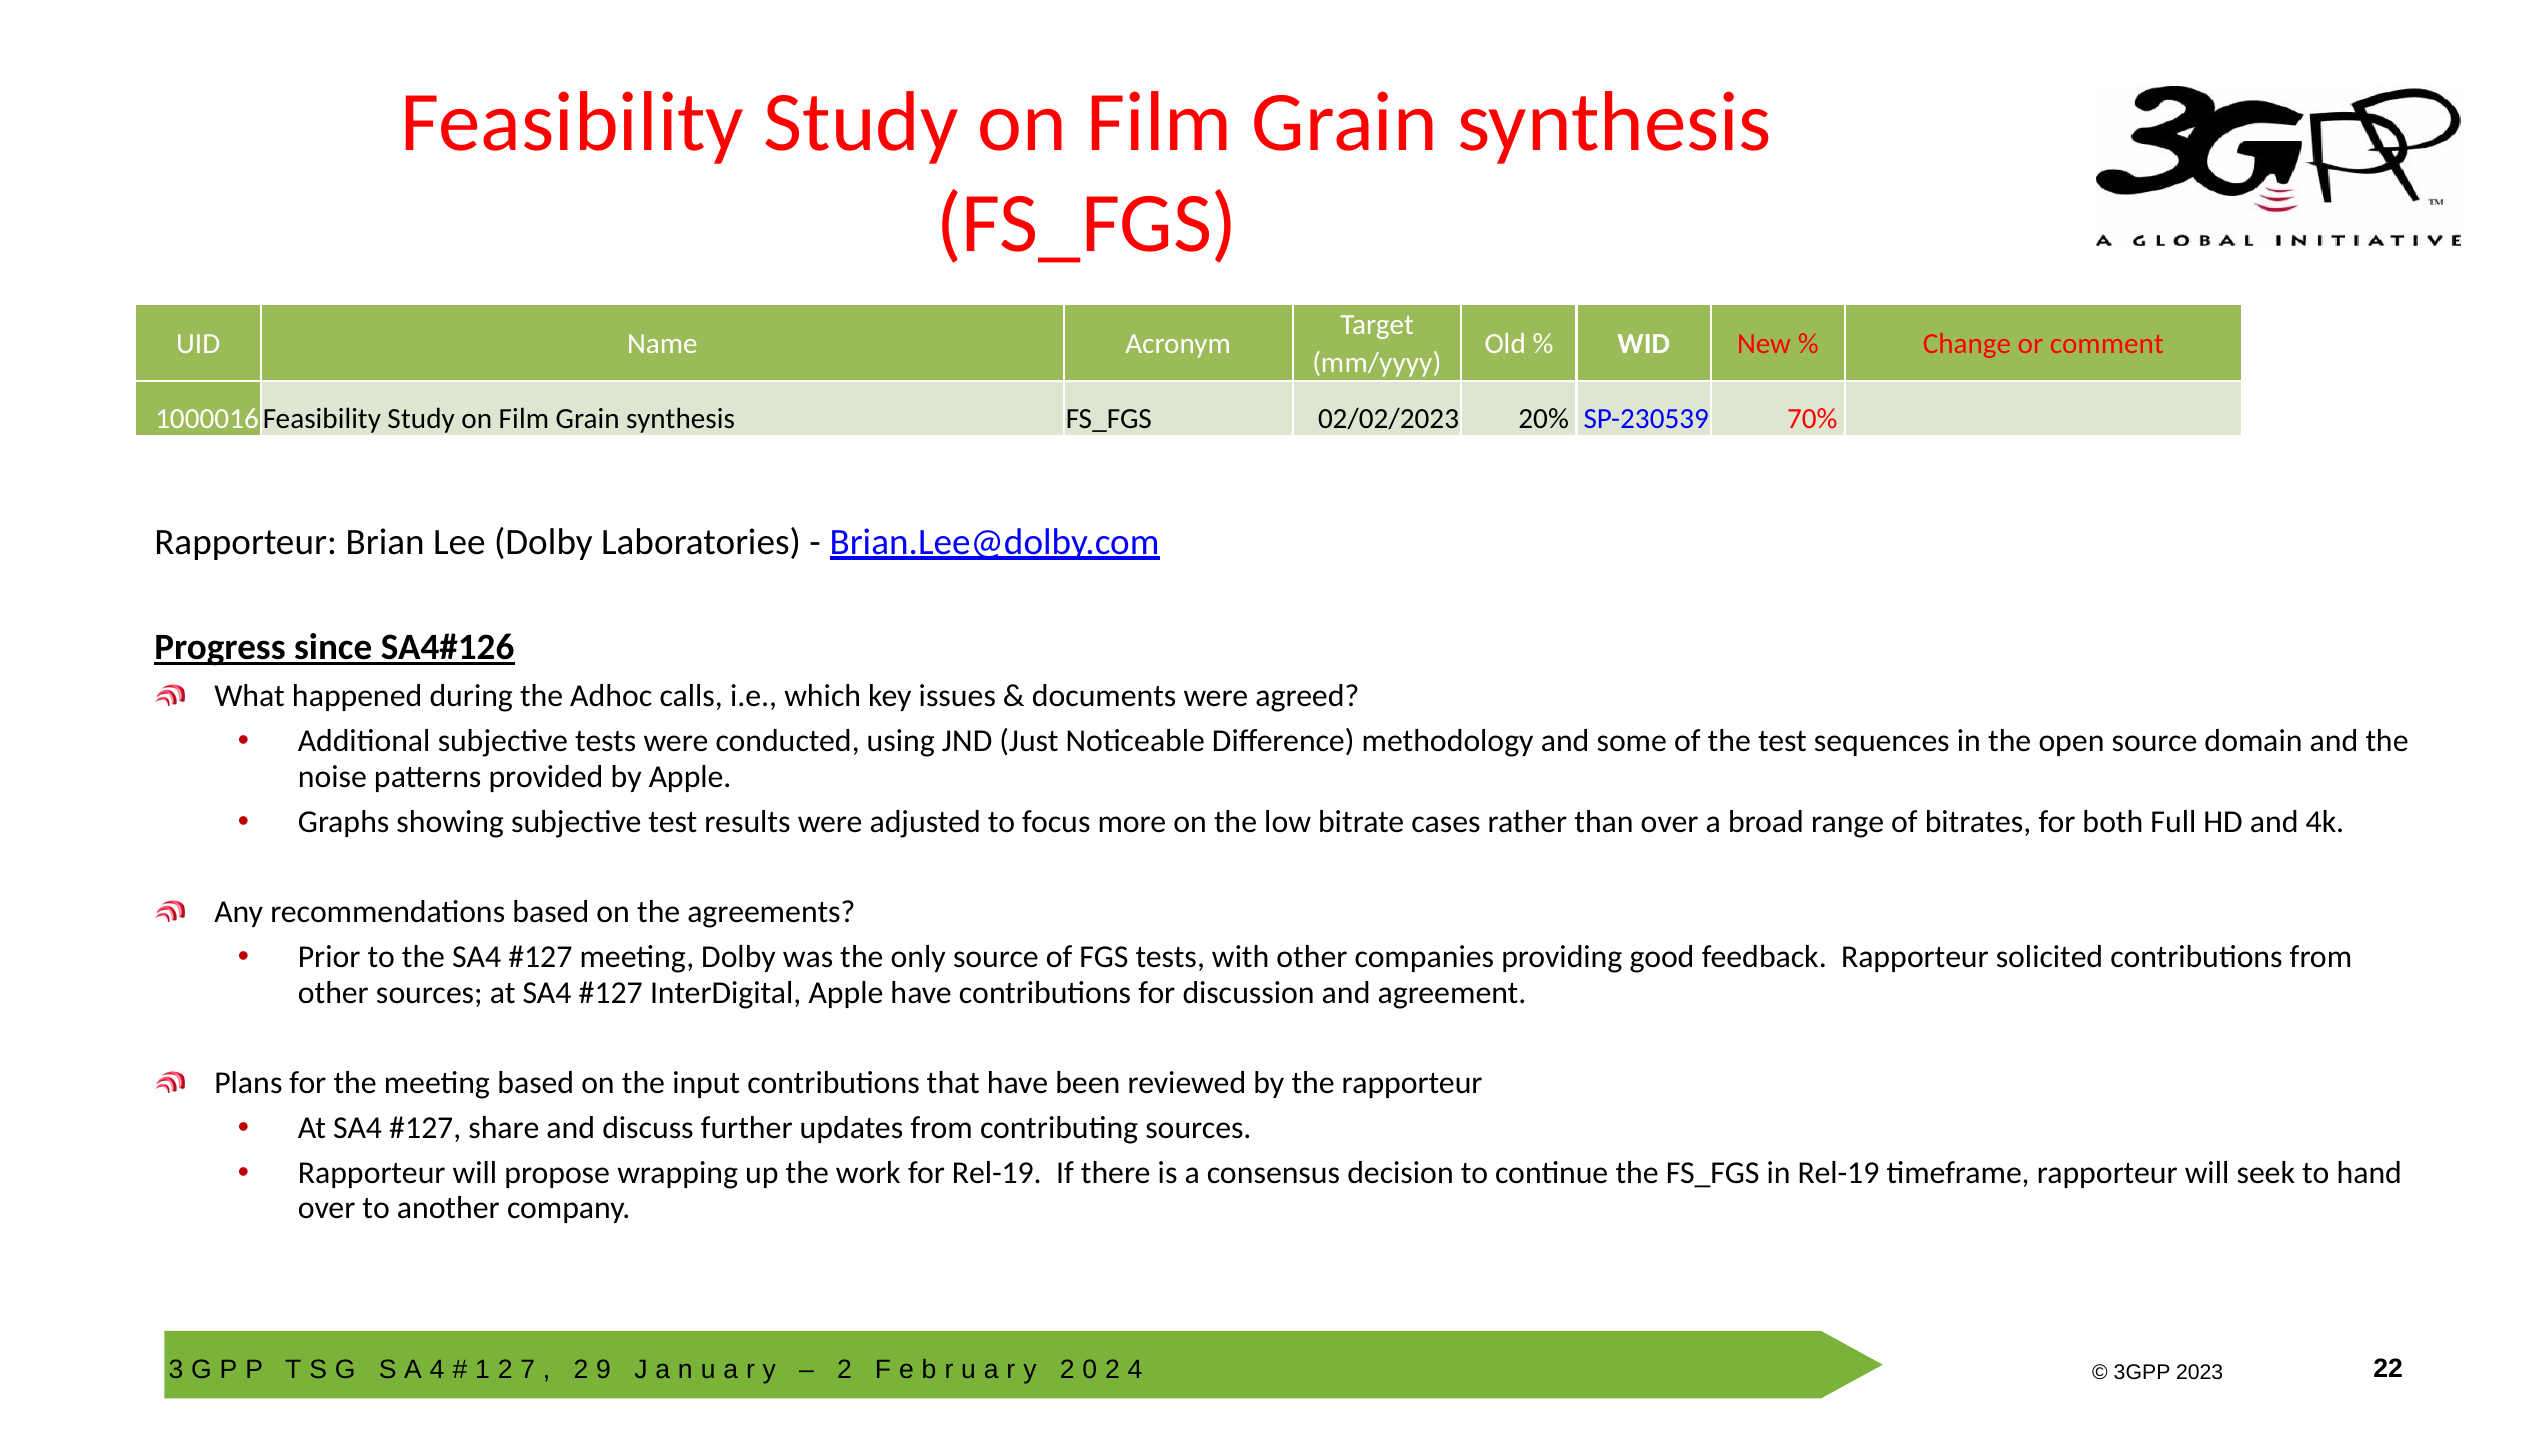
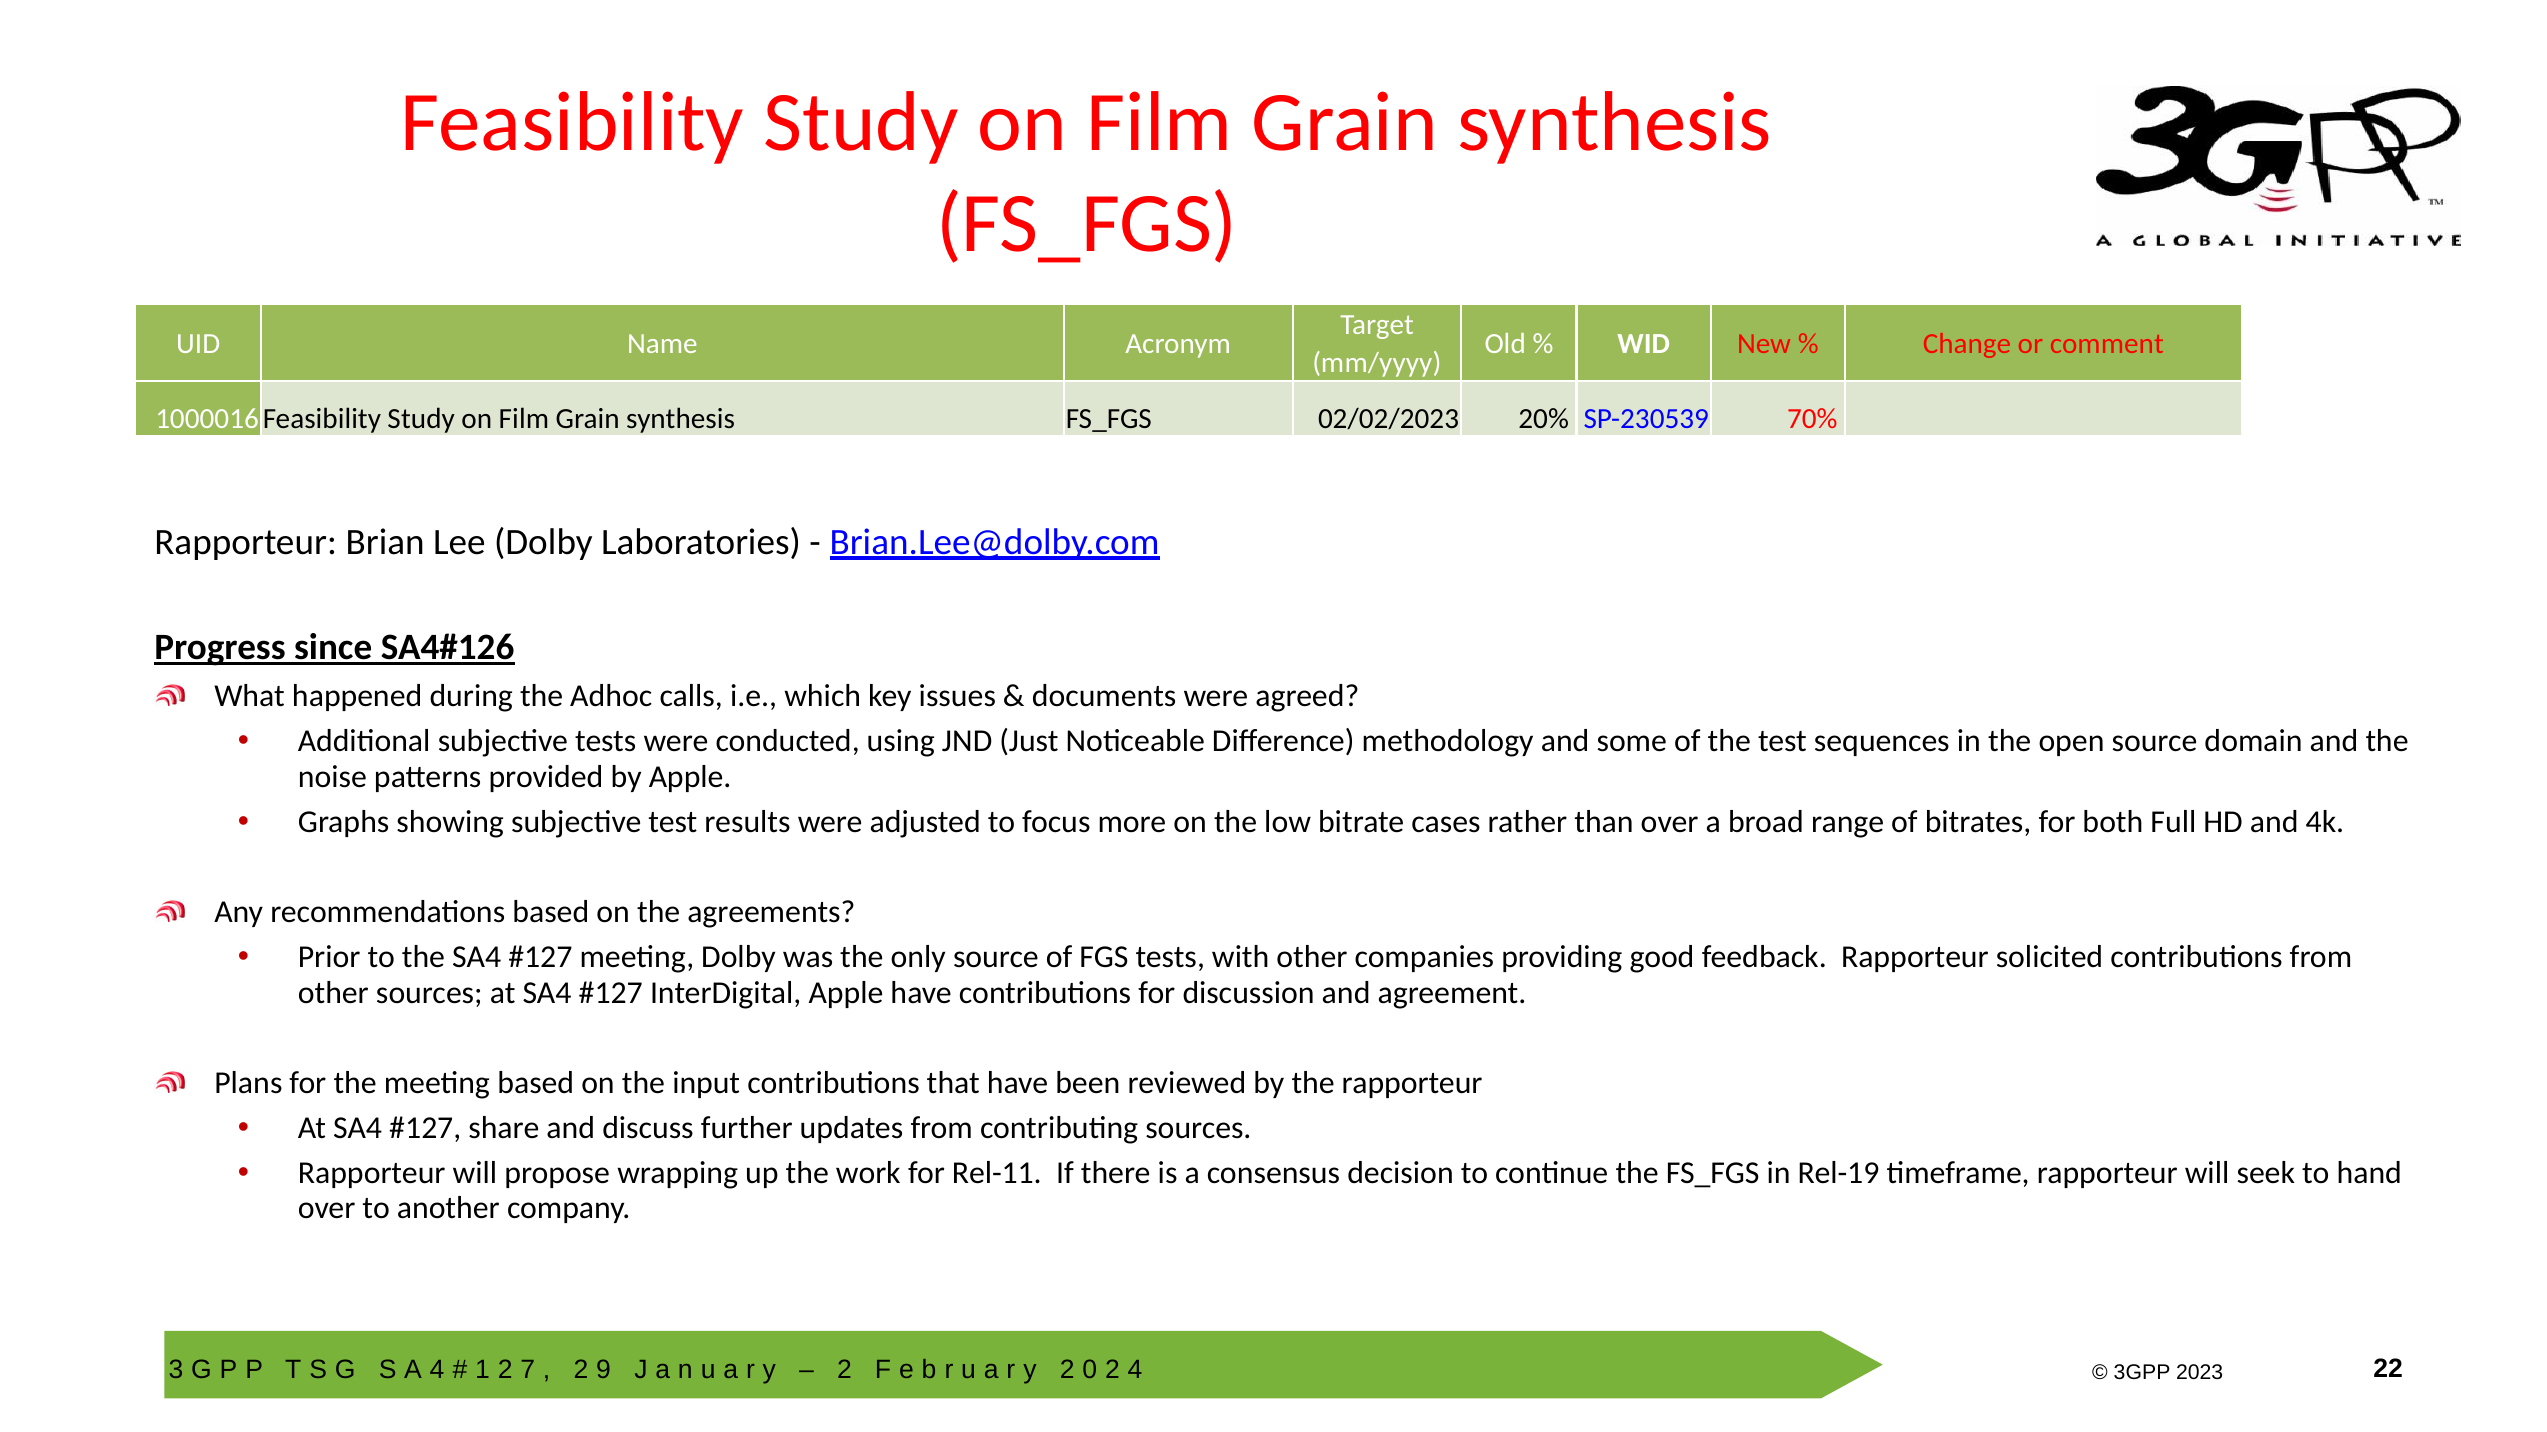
for Rel-19: Rel-19 -> Rel-11 (997, 1174)
